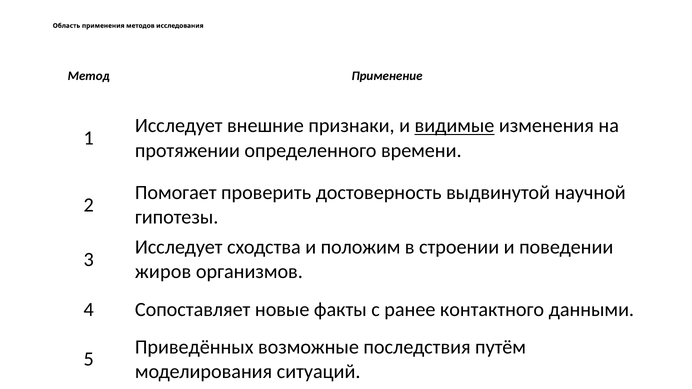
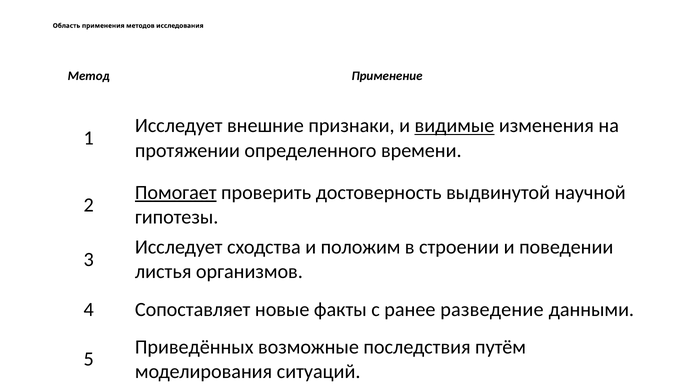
Помогает underline: none -> present (176, 193)
жиров: жиров -> листья (163, 272)
контактного: контактного -> разведение (492, 310)
